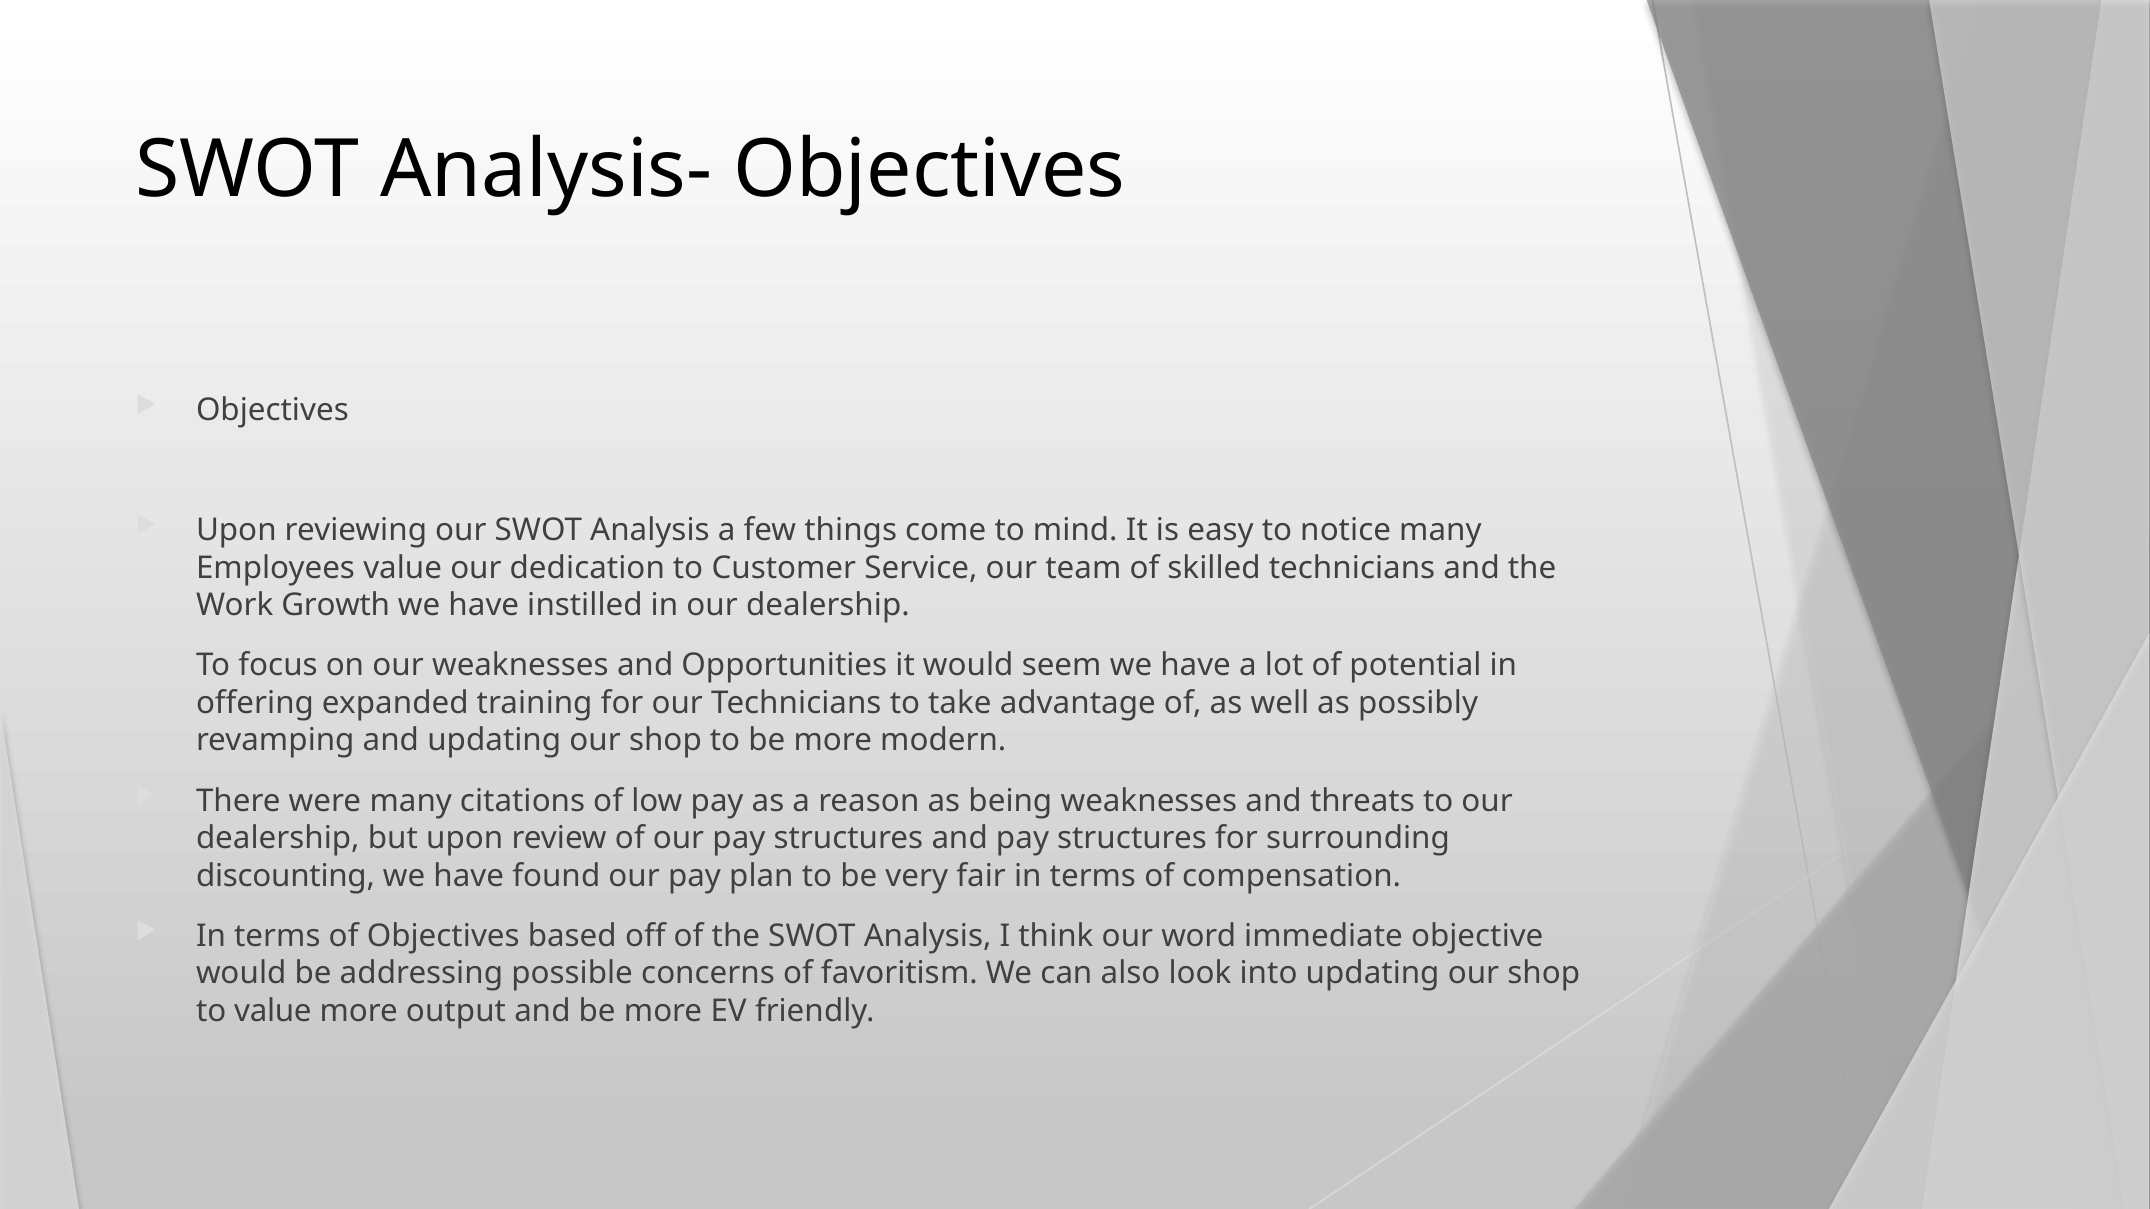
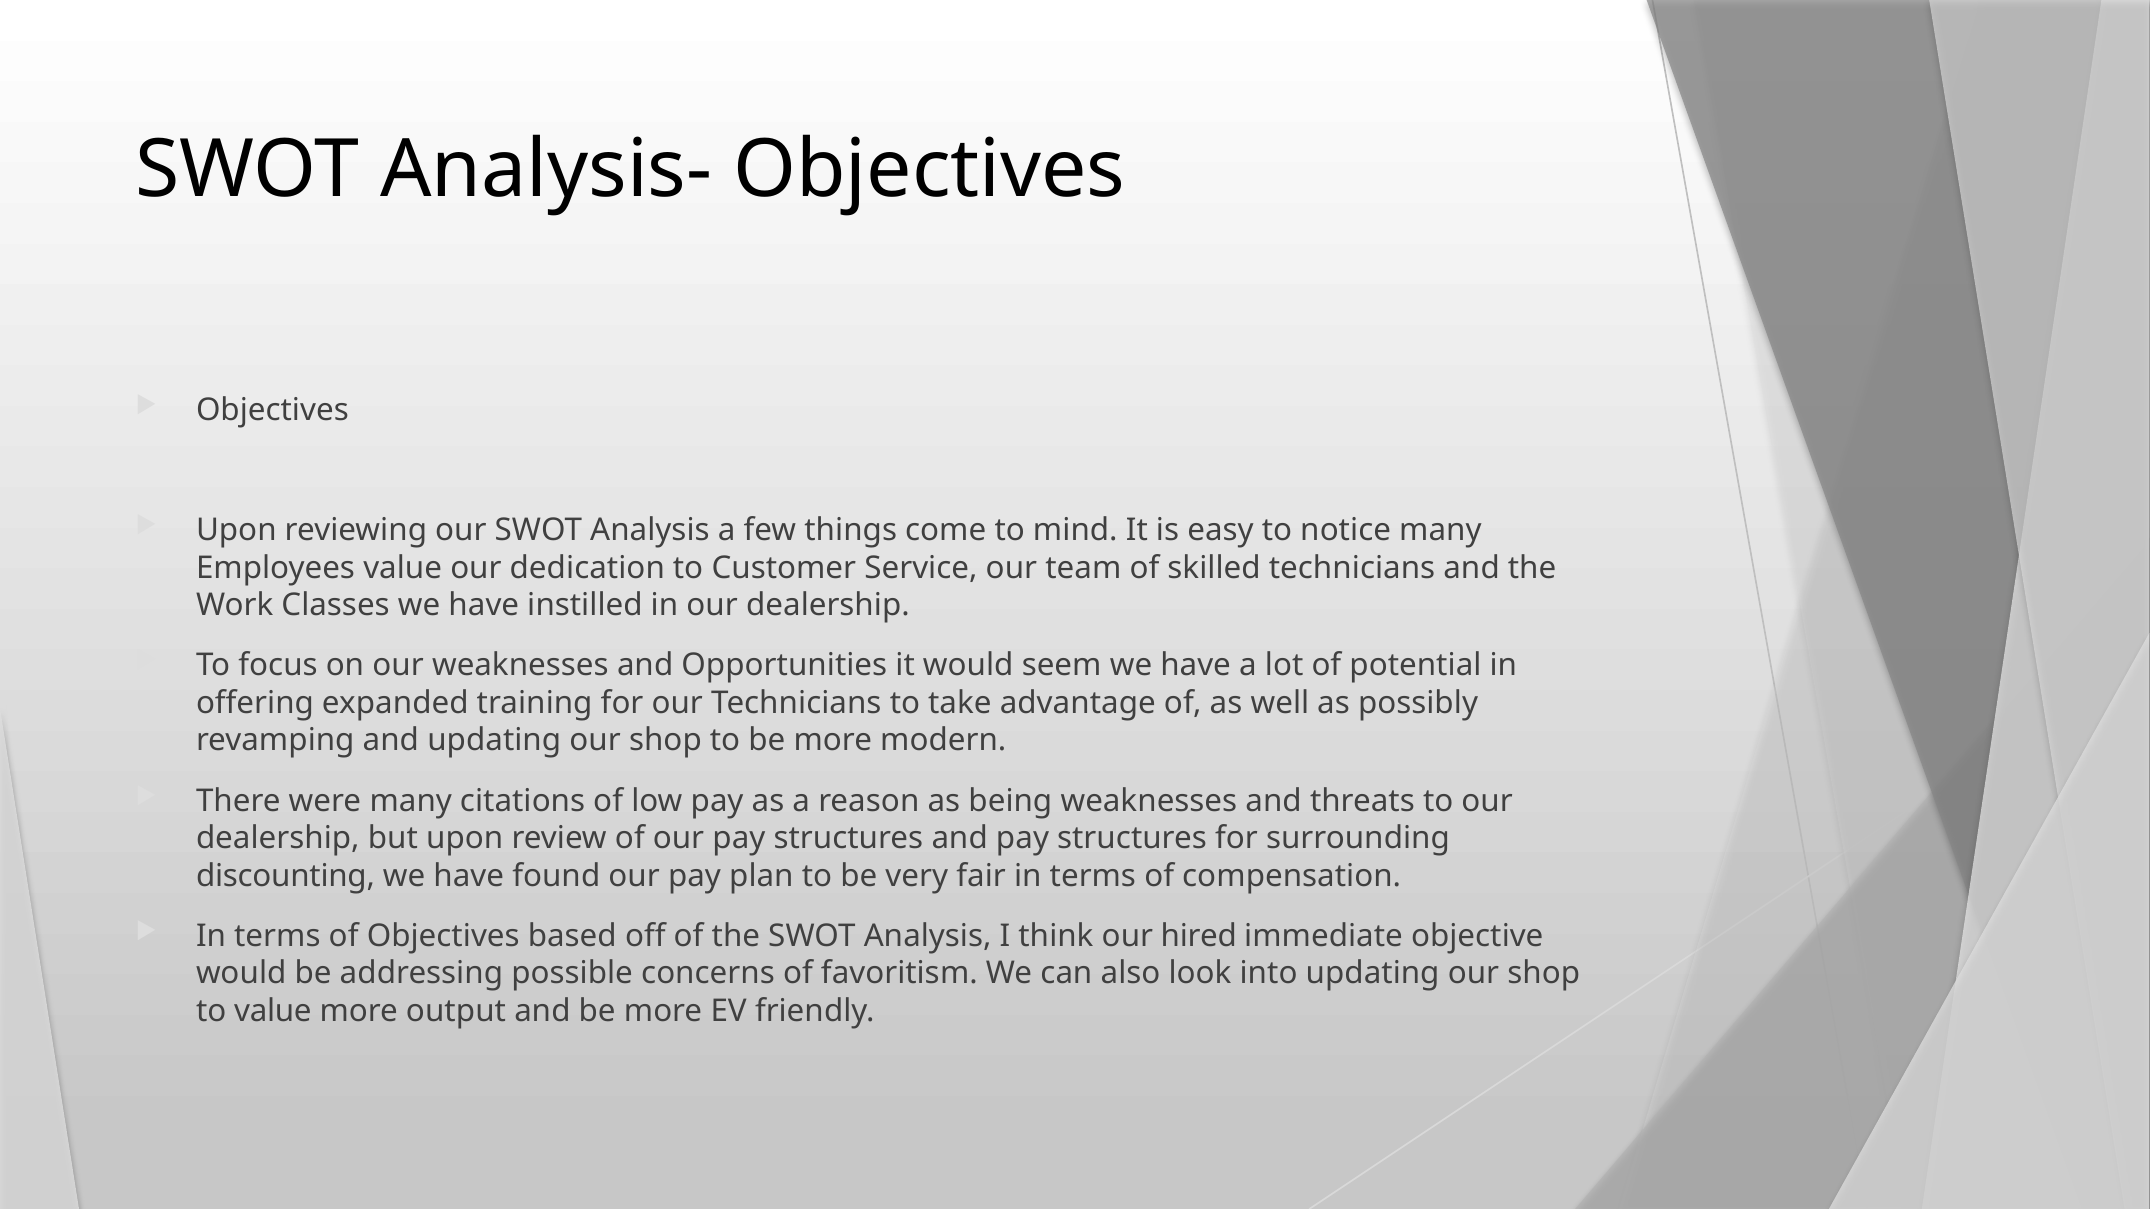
Growth: Growth -> Classes (336, 606)
word: word -> hired (1199, 936)
